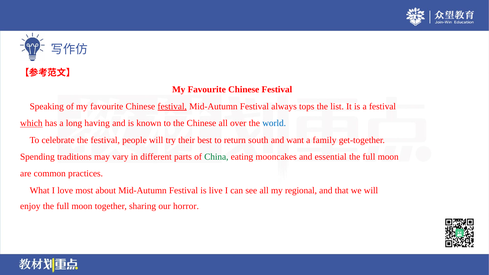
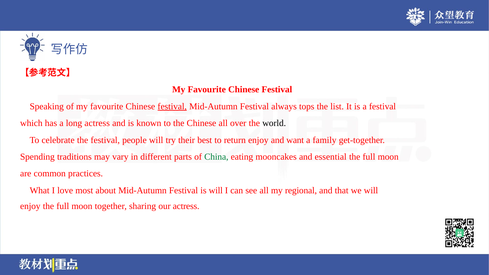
which underline: present -> none (31, 123)
long having: having -> actress (97, 123)
world colour: blue -> black (274, 123)
return south: south -> enjoy (258, 140)
is live: live -> will (216, 190)
our horror: horror -> actress (186, 206)
